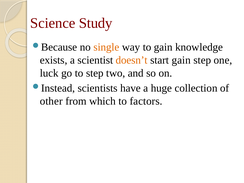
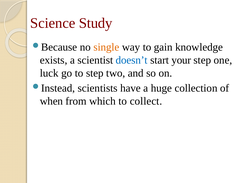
doesn’t colour: orange -> blue (132, 60)
start gain: gain -> your (181, 60)
other: other -> when (51, 101)
factors: factors -> collect (146, 101)
